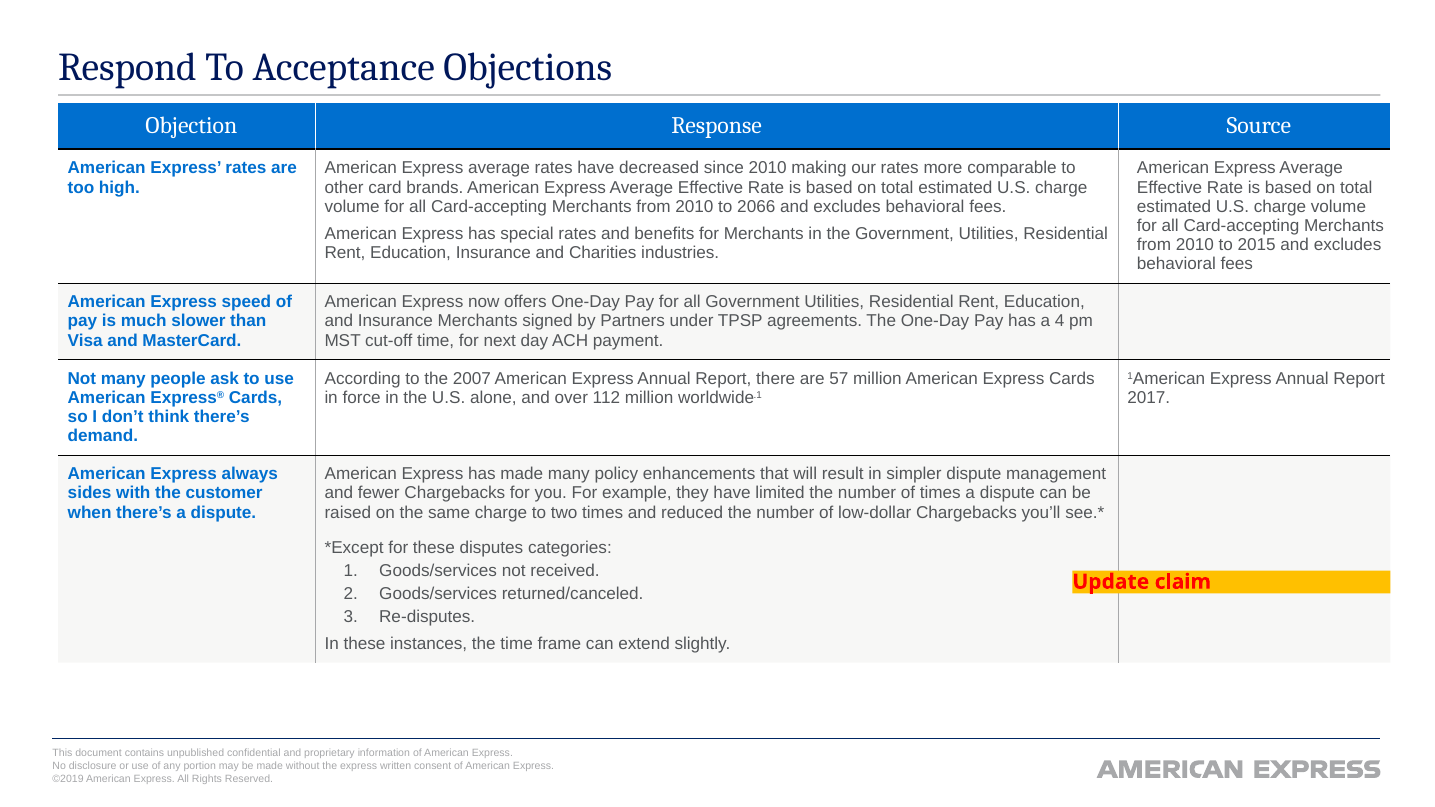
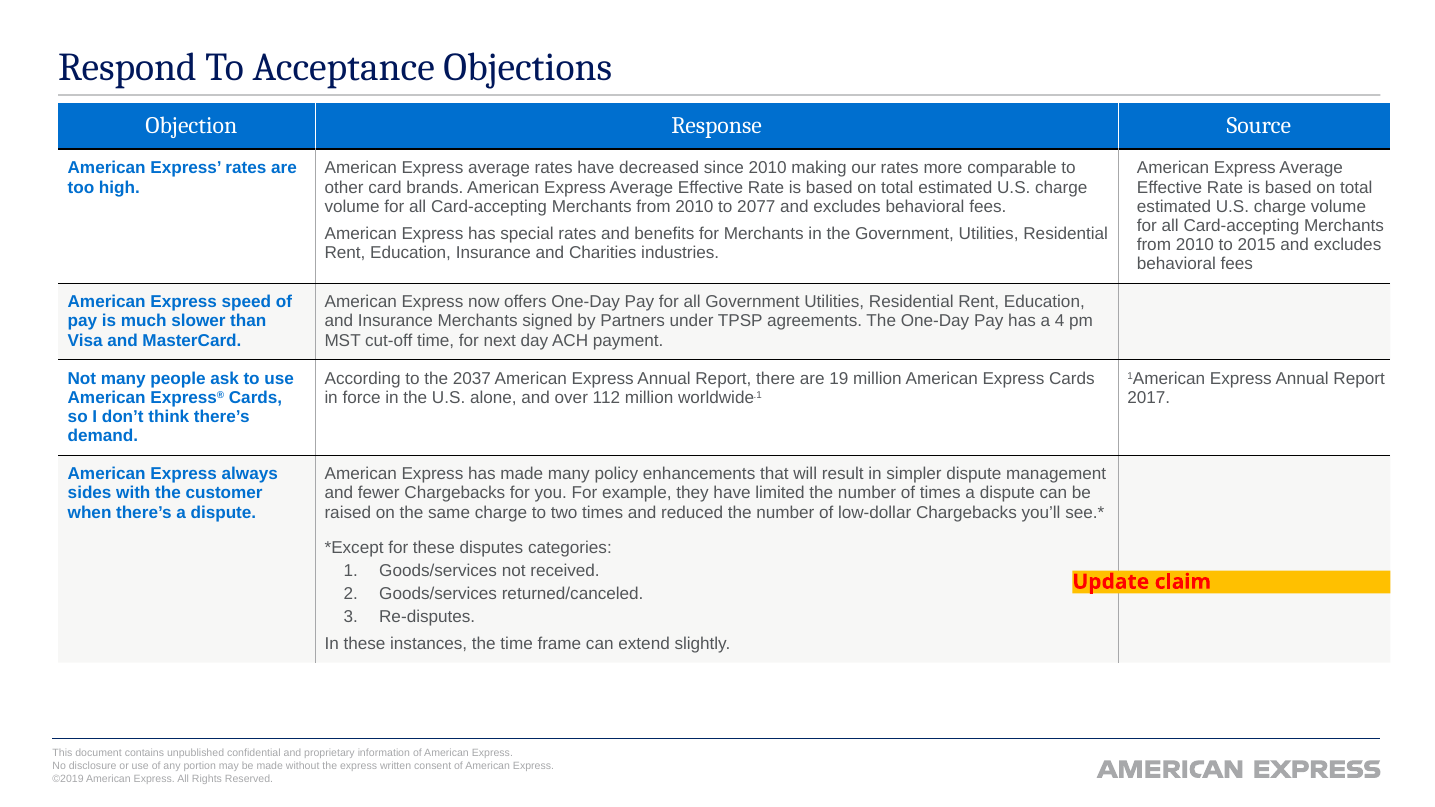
2066: 2066 -> 2077 (756, 207)
2007: 2007 -> 2037 (472, 379)
57: 57 -> 19 (839, 379)
